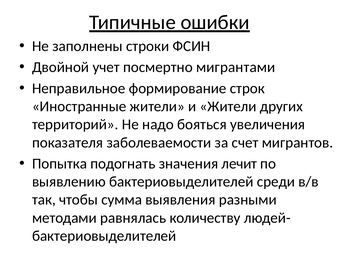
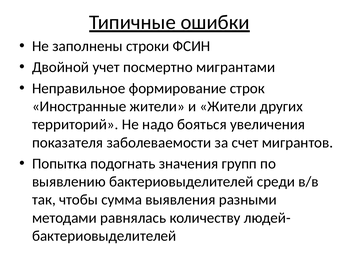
лечит: лечит -> групп (239, 164)
